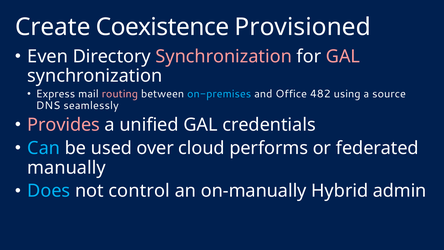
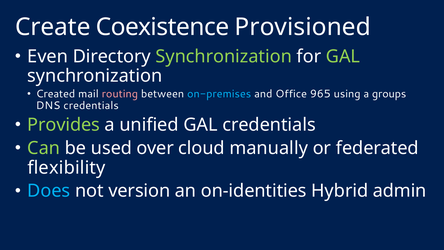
Synchronization colour: pink -> light green (224, 56)
GAL colour: pink -> light green (343, 56)
Express: Express -> Created (56, 94)
482: 482 -> 965 (320, 94)
source: source -> groups (389, 94)
DNS seamlessly: seamlessly -> credentials (91, 106)
Provides colour: pink -> light green (64, 125)
Can colour: light blue -> light green (44, 148)
performs: performs -> manually (269, 148)
manually: manually -> flexibility (66, 168)
control: control -> version (139, 191)
on-manually: on-manually -> on-identities (254, 191)
